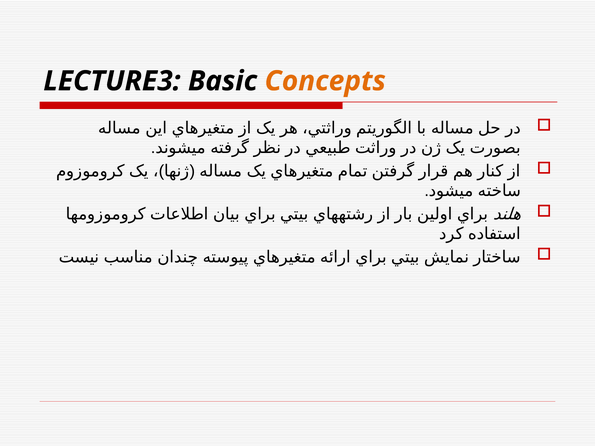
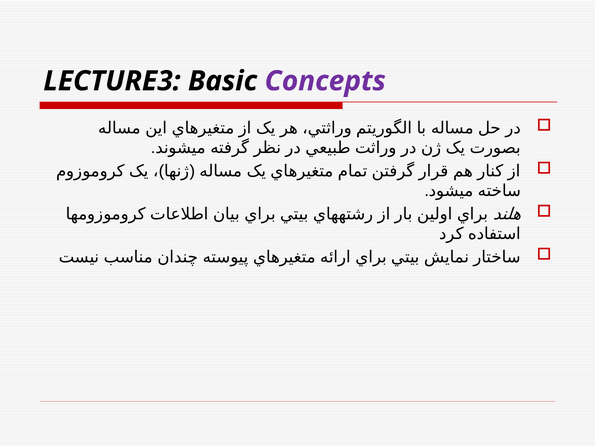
Concepts colour: orange -> purple (325, 81)
